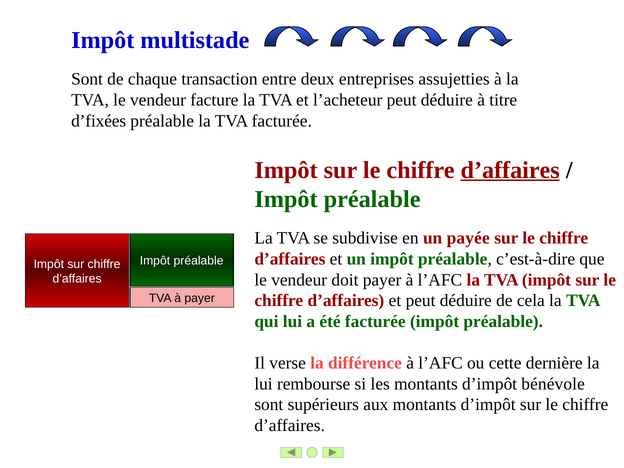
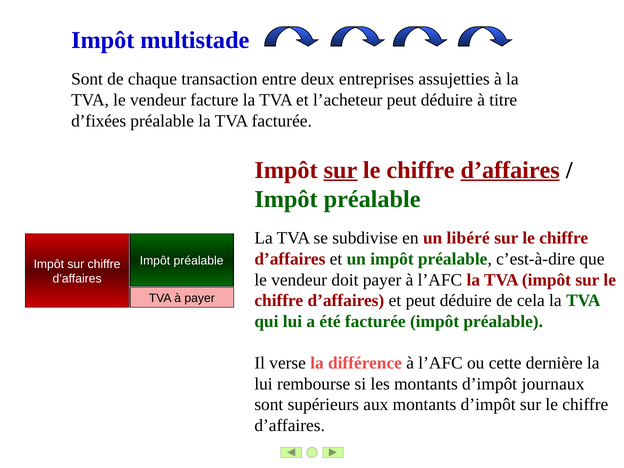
sur underline: none -> present (340, 170)
payée: payée -> libéré (468, 238)
bénévole: bénévole -> journaux (553, 384)
